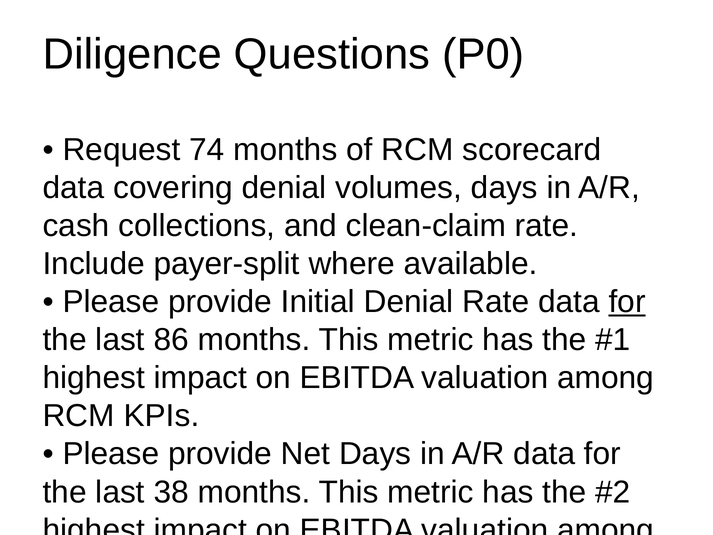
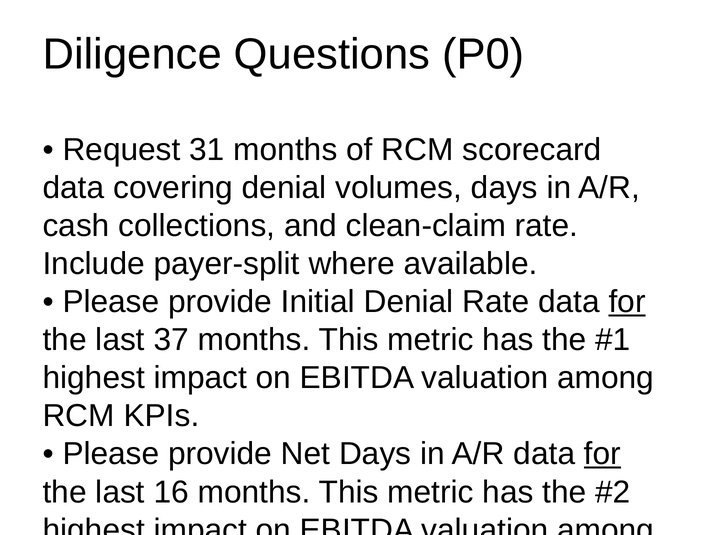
74: 74 -> 31 (207, 150)
86: 86 -> 37 (171, 340)
for underline: none -> present (602, 454)
38: 38 -> 16 (171, 492)
